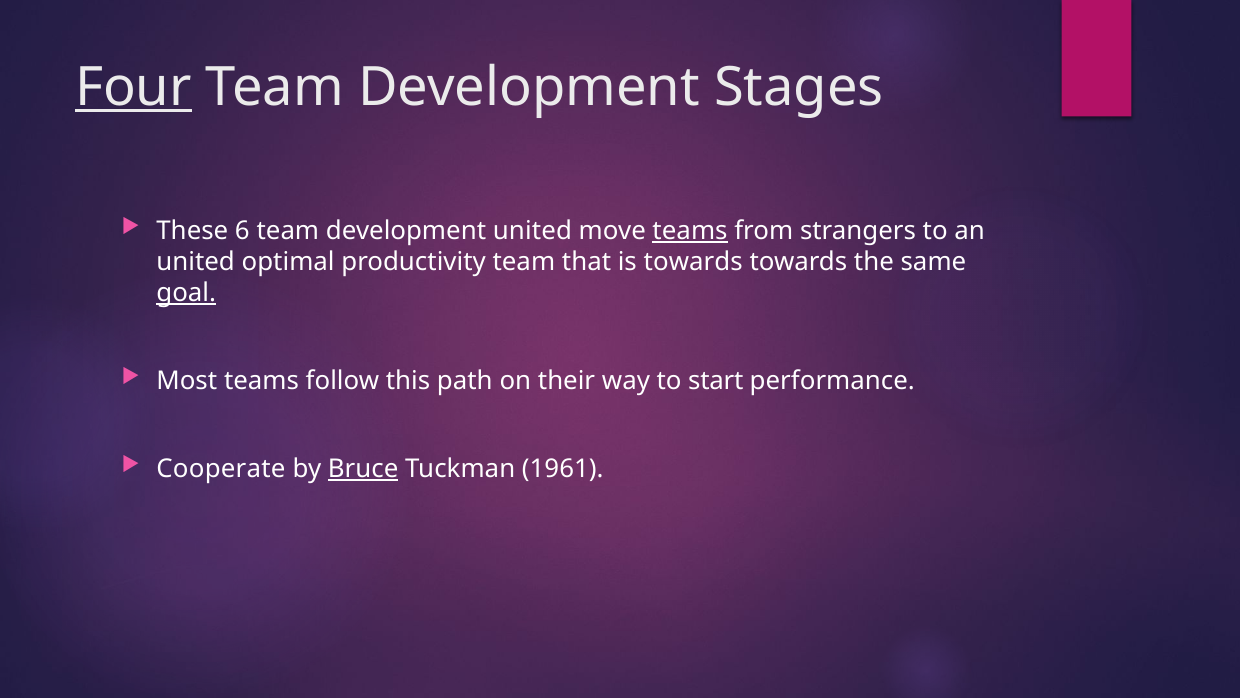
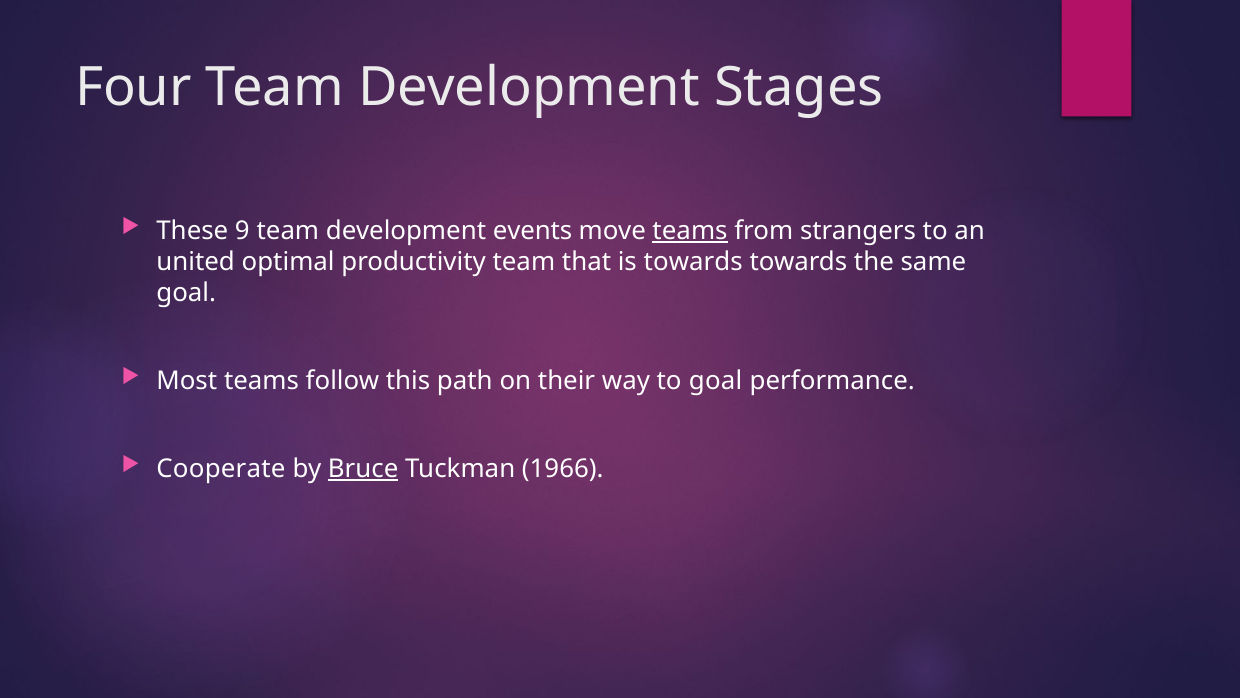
Four underline: present -> none (133, 87)
6: 6 -> 9 (242, 231)
development united: united -> events (533, 231)
goal underline: present -> none (186, 293)
to start: start -> goal (716, 381)
1961: 1961 -> 1966 (563, 469)
